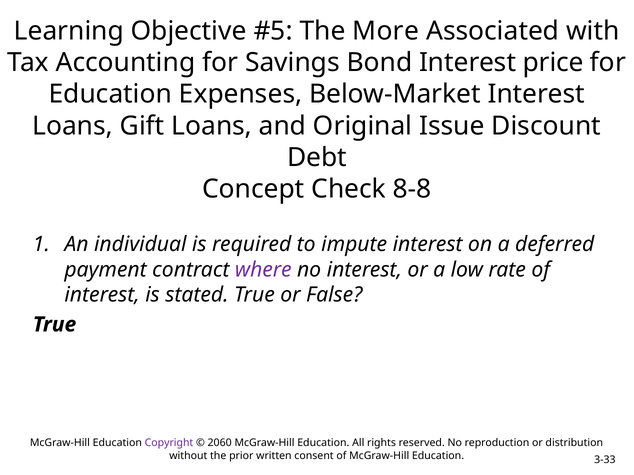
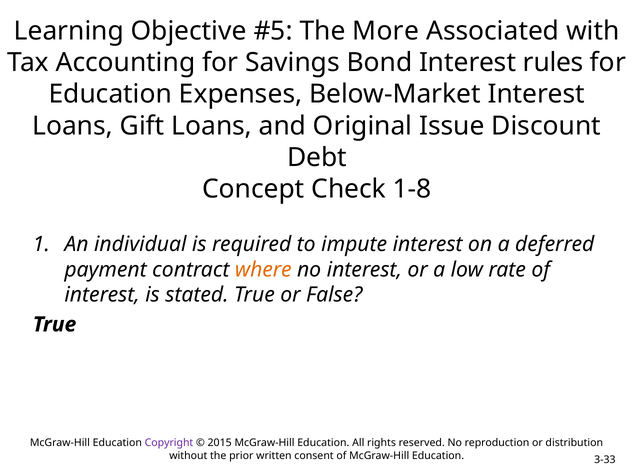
price: price -> rules (553, 63)
8-8: 8-8 -> 1-8 (412, 189)
where colour: purple -> orange (263, 270)
2060: 2060 -> 2015 (220, 443)
